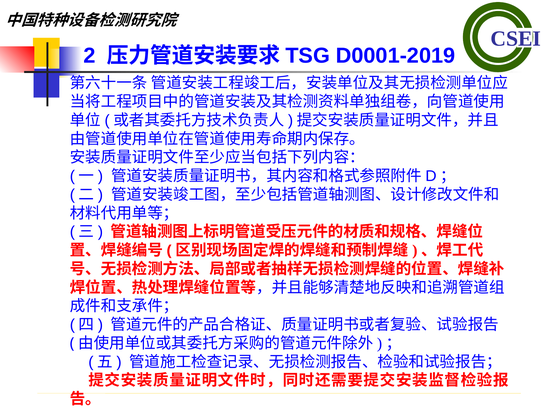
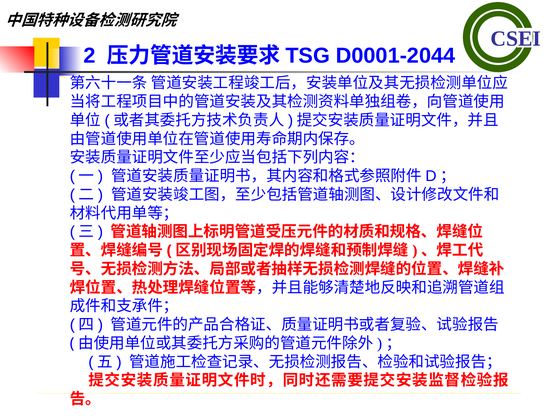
D0001-2019: D0001-2019 -> D0001-2044 (396, 56)
